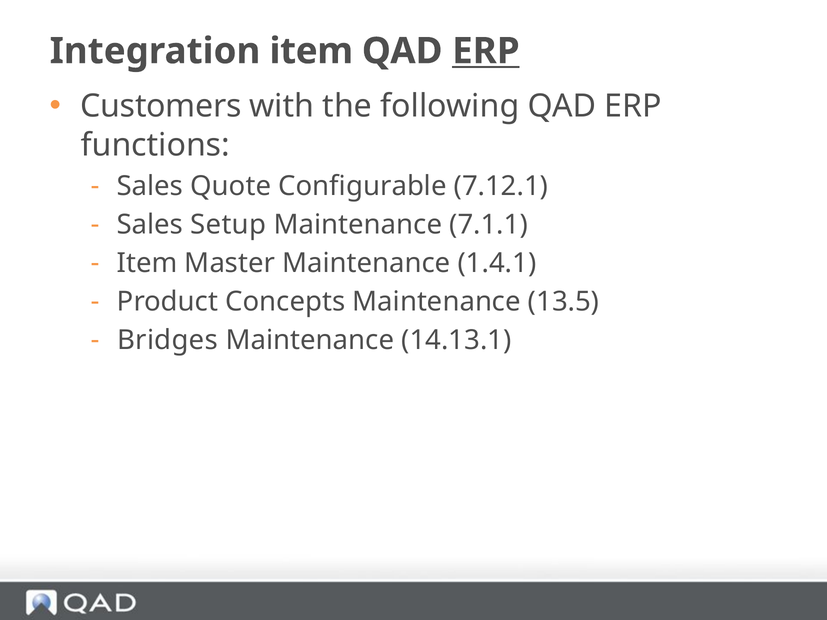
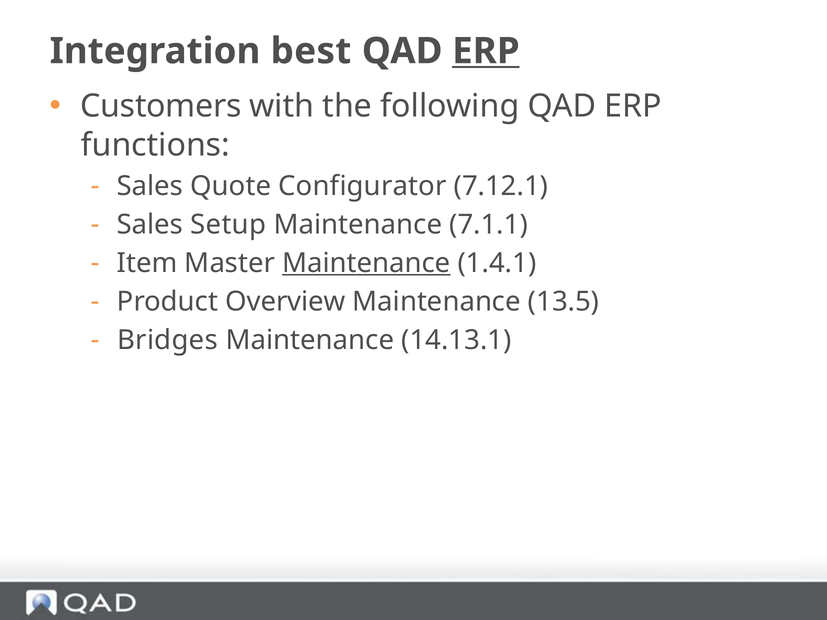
Integration item: item -> best (311, 51)
Configurable: Configurable -> Configurator (362, 186)
Maintenance underline: none -> present (366, 263)
Concepts: Concepts -> Overview (285, 302)
